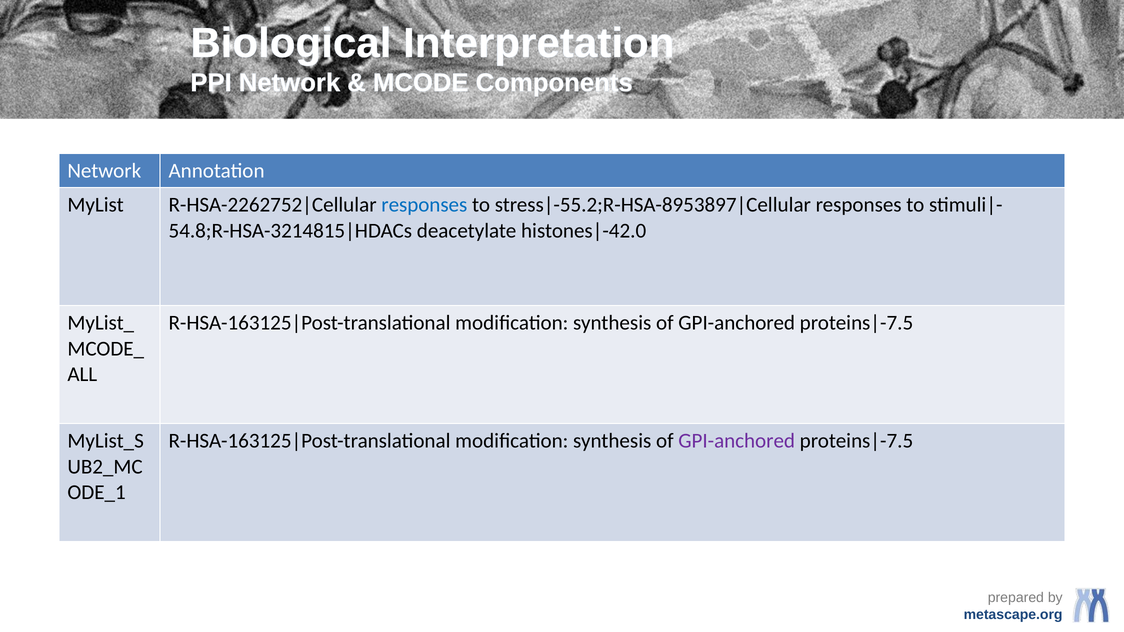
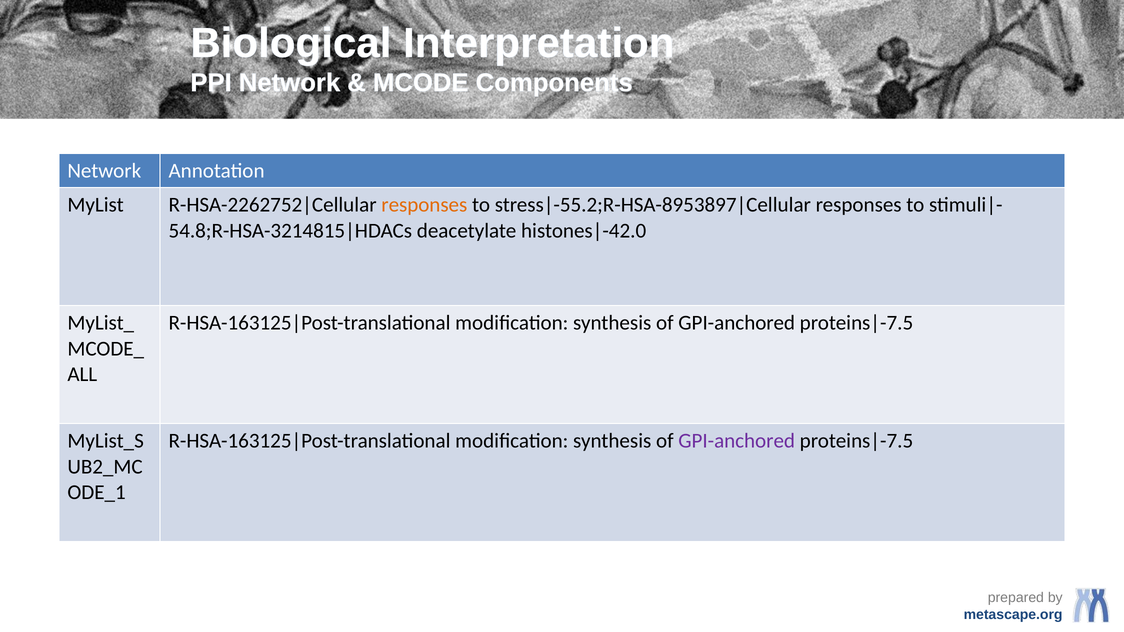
responses colour: blue -> orange (424, 205)
